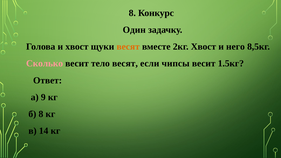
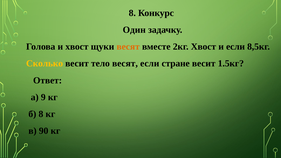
и него: него -> если (236, 47)
Сколько colour: pink -> yellow (45, 64)
чипсы: чипсы -> стране (176, 64)
14: 14 -> 90 (44, 131)
